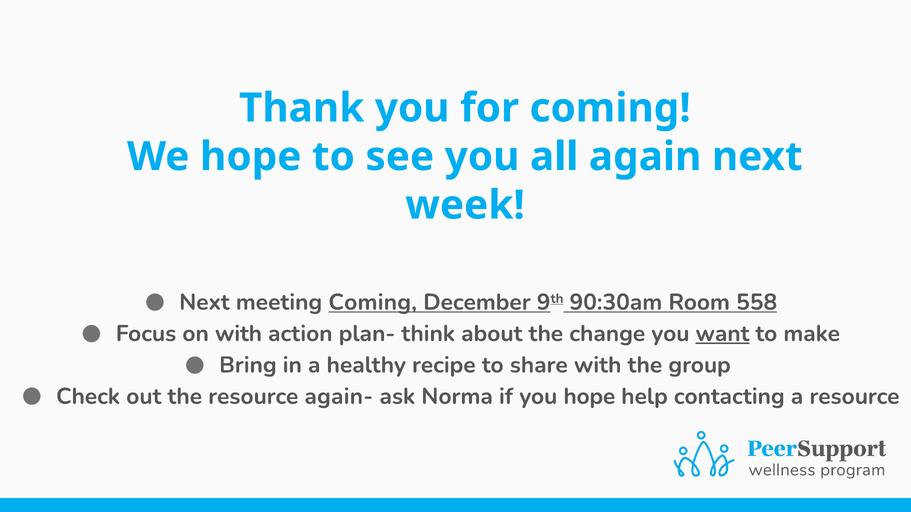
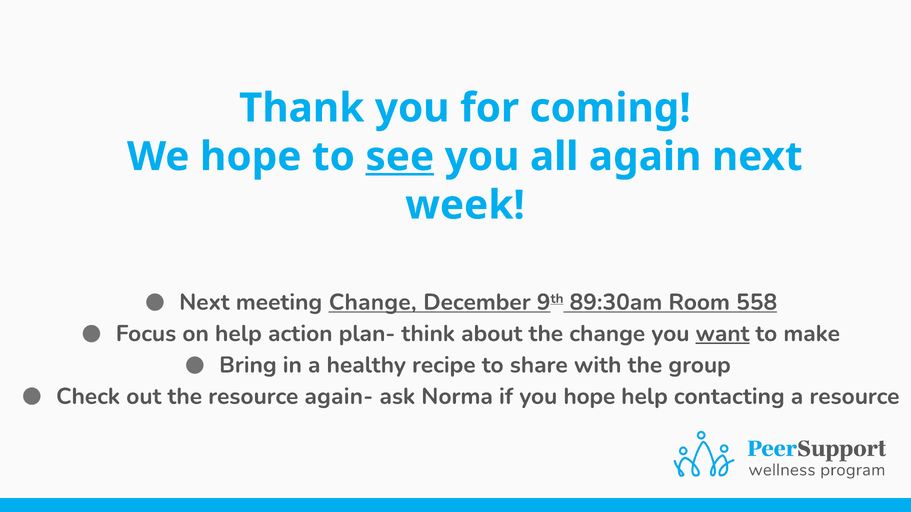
see underline: none -> present (400, 157)
meeting Coming: Coming -> Change (373, 302)
90:30am: 90:30am -> 89:30am (616, 302)
on with: with -> help (238, 334)
